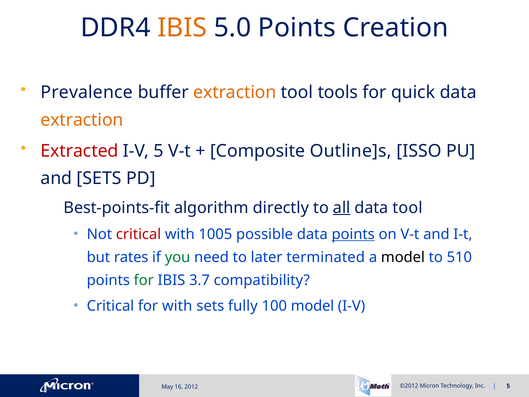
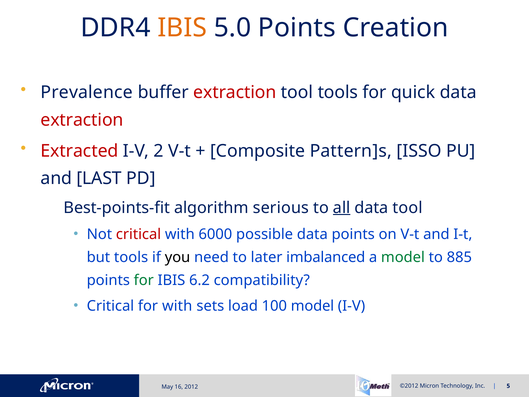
extraction colour: orange -> red (235, 92)
extraction colour: orange -> red (82, 120)
I-V 5: 5 -> 2 (159, 151)
Outline]s: Outline]s -> Pattern]s (351, 151)
and SETS: SETS -> LAST (99, 178)
directly: directly -> serious (281, 208)
1005: 1005 -> 6000 (215, 234)
points underline: present -> none (353, 234)
but rates: rates -> tools (131, 257)
you colour: green -> black (178, 257)
terminated: terminated -> imbalanced (326, 257)
model colour: black -> green (403, 257)
510: 510 -> 885 (459, 257)
3.7: 3.7 -> 6.2 (199, 280)
fully: fully -> load (243, 306)
